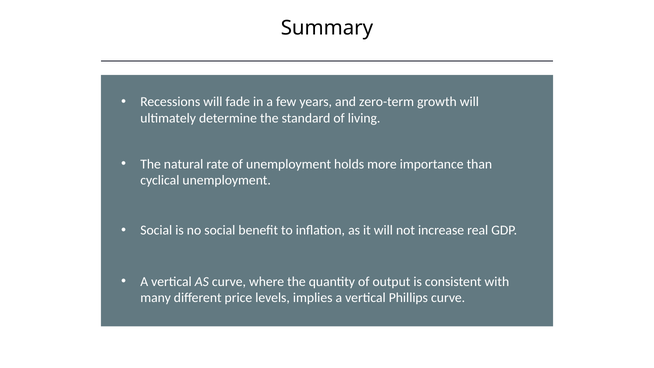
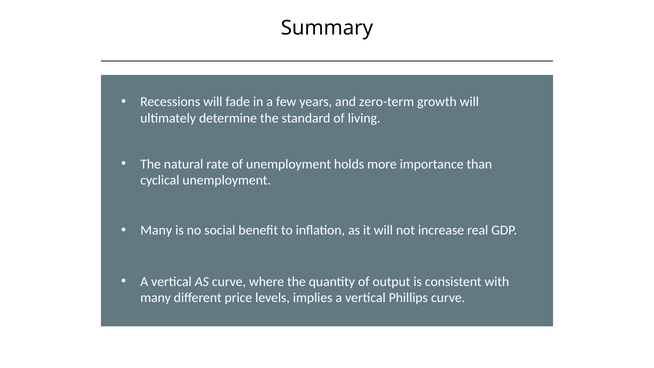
Social: Social -> Many (156, 230)
